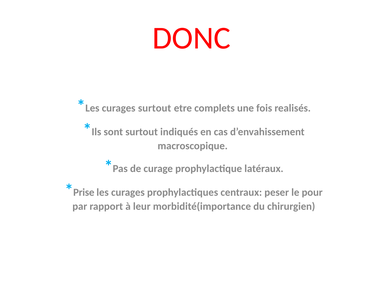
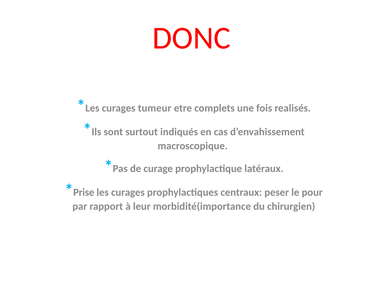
curages surtout: surtout -> tumeur (155, 108)
